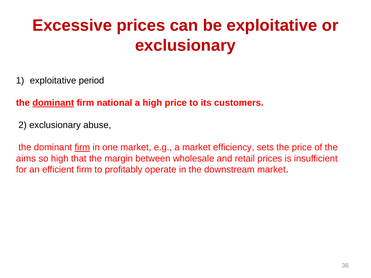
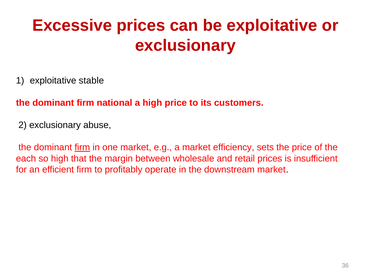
period: period -> stable (91, 81)
dominant underline: present -> none (53, 103)
aims: aims -> each (26, 159)
